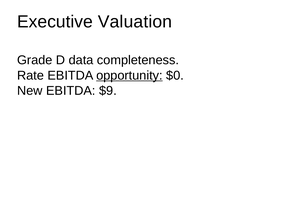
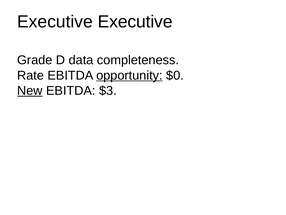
Executive Valuation: Valuation -> Executive (135, 22)
New underline: none -> present (30, 90)
$9: $9 -> $3 (108, 90)
